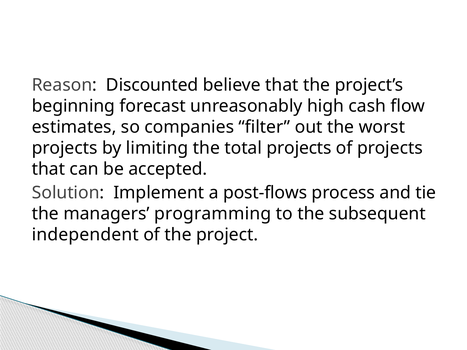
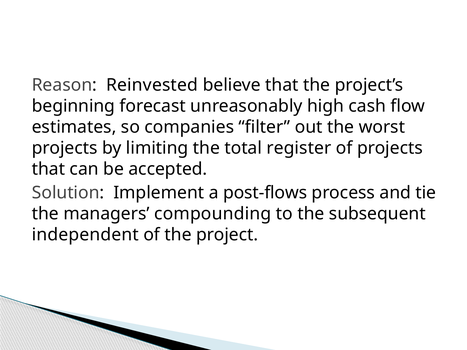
Discounted: Discounted -> Reinvested (152, 85)
total projects: projects -> register (299, 148)
programming: programming -> compounding (213, 214)
